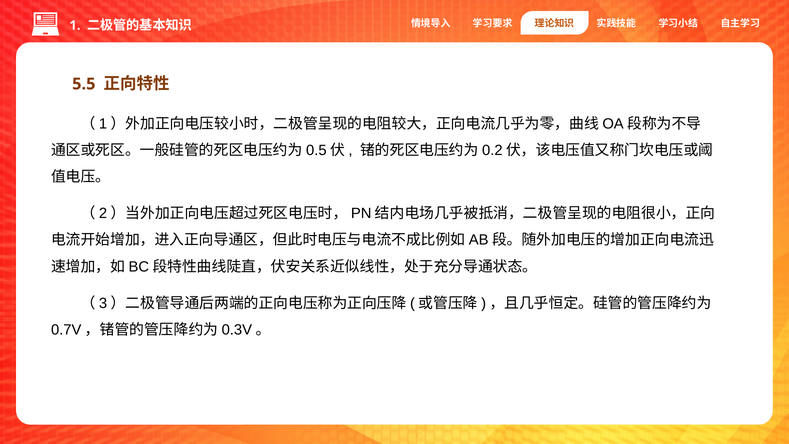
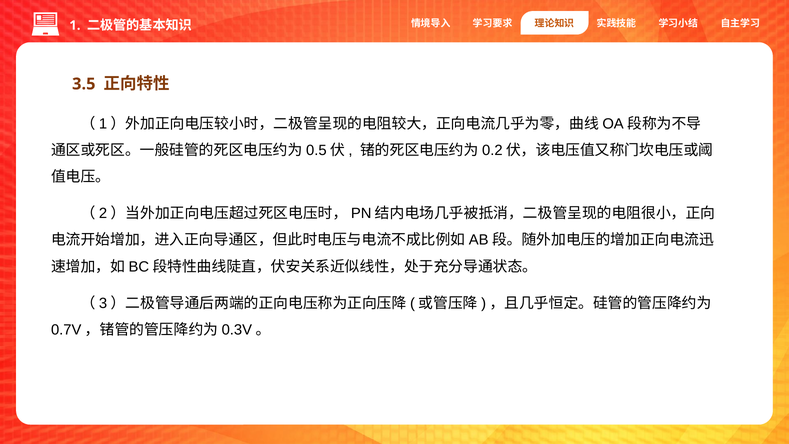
5.5: 5.5 -> 3.5 (84, 84)
